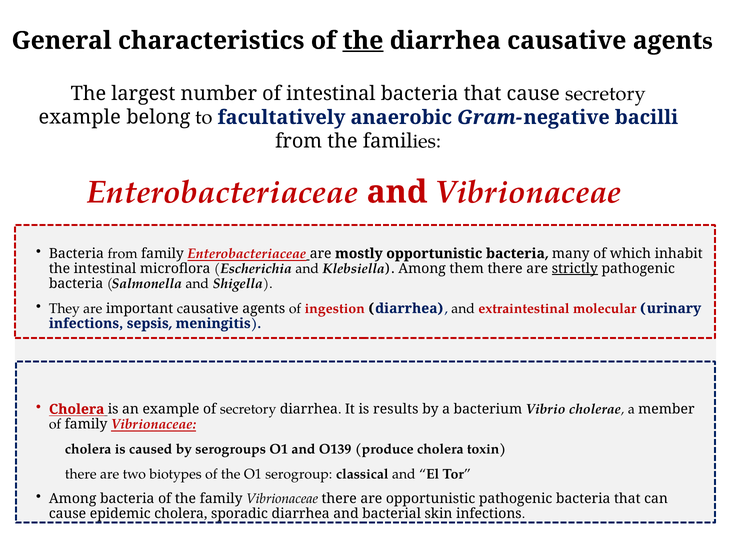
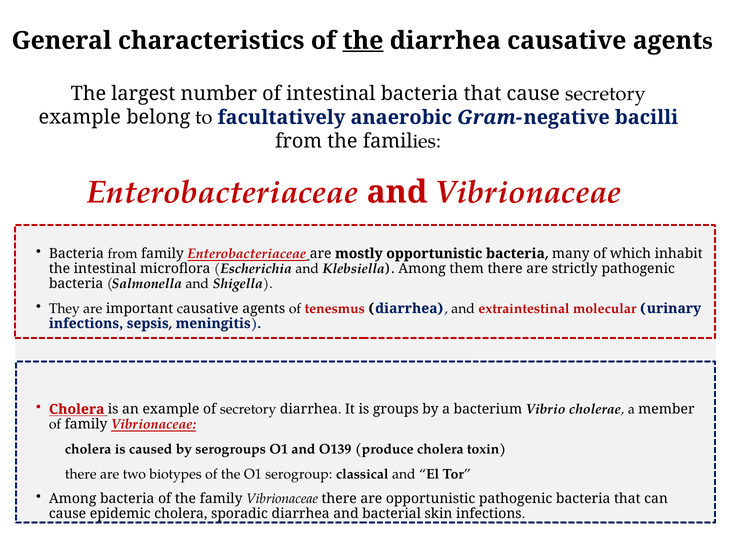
strictly underline: present -> none (575, 269)
ingestion: ingestion -> tenesmus (335, 309)
results: results -> groups (396, 409)
